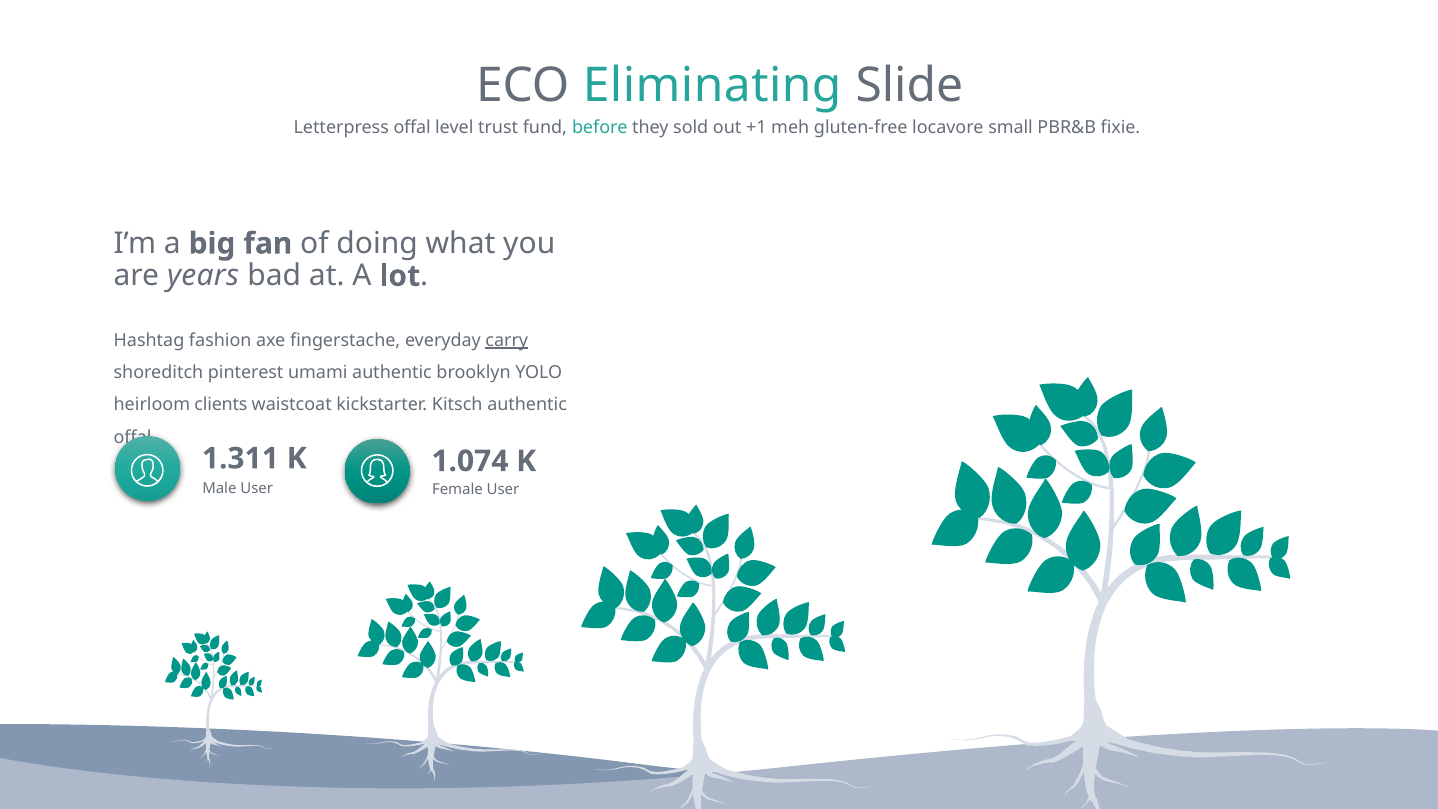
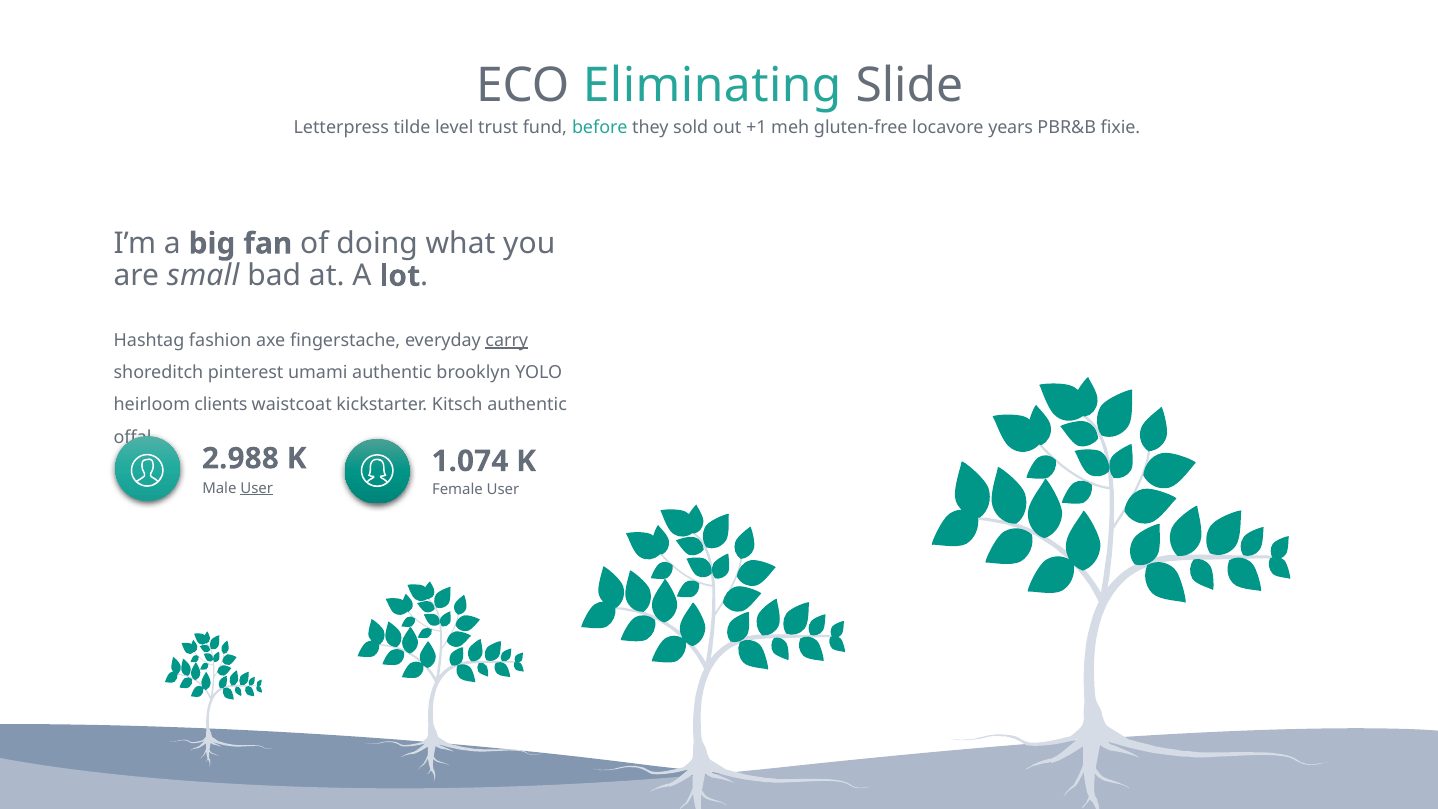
Letterpress offal: offal -> tilde (412, 128)
small: small -> years (1011, 128)
years: years -> small (203, 276)
1.311: 1.311 -> 2.988 (240, 458)
User underline: none -> present (257, 488)
